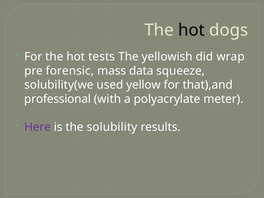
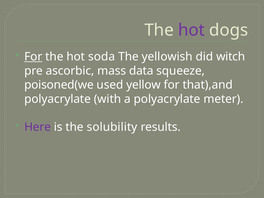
hot colour: black -> purple (191, 30)
For underline: none -> present (33, 57)
tests: tests -> soda (102, 57)
wrap: wrap -> witch (231, 57)
forensic: forensic -> ascorbic (70, 71)
solubility(we: solubility(we -> poisoned(we (59, 85)
professional: professional -> polyacrylate (58, 99)
